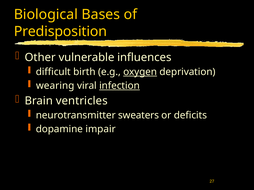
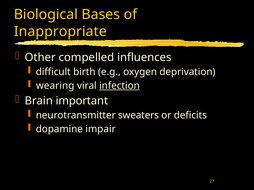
Predisposition: Predisposition -> Inappropriate (60, 31)
vulnerable: vulnerable -> compelled (86, 58)
oxygen underline: present -> none (140, 72)
ventricles: ventricles -> important (82, 101)
